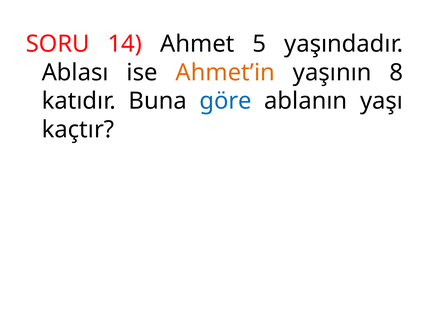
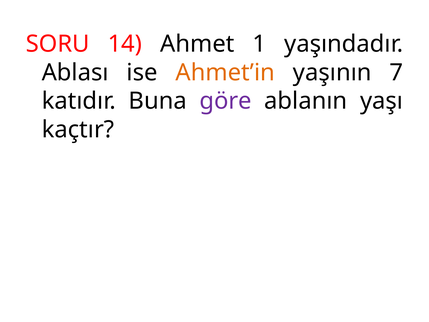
5: 5 -> 1 (259, 44)
8: 8 -> 7 (396, 72)
göre colour: blue -> purple (226, 101)
